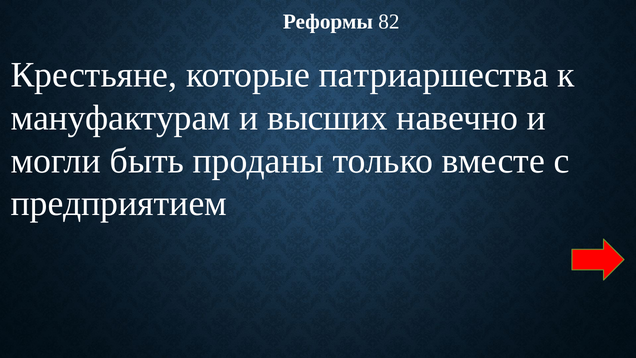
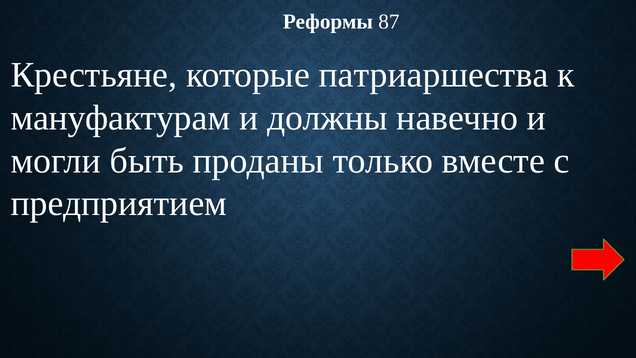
82: 82 -> 87 (389, 22)
высших: высших -> должны (328, 118)
